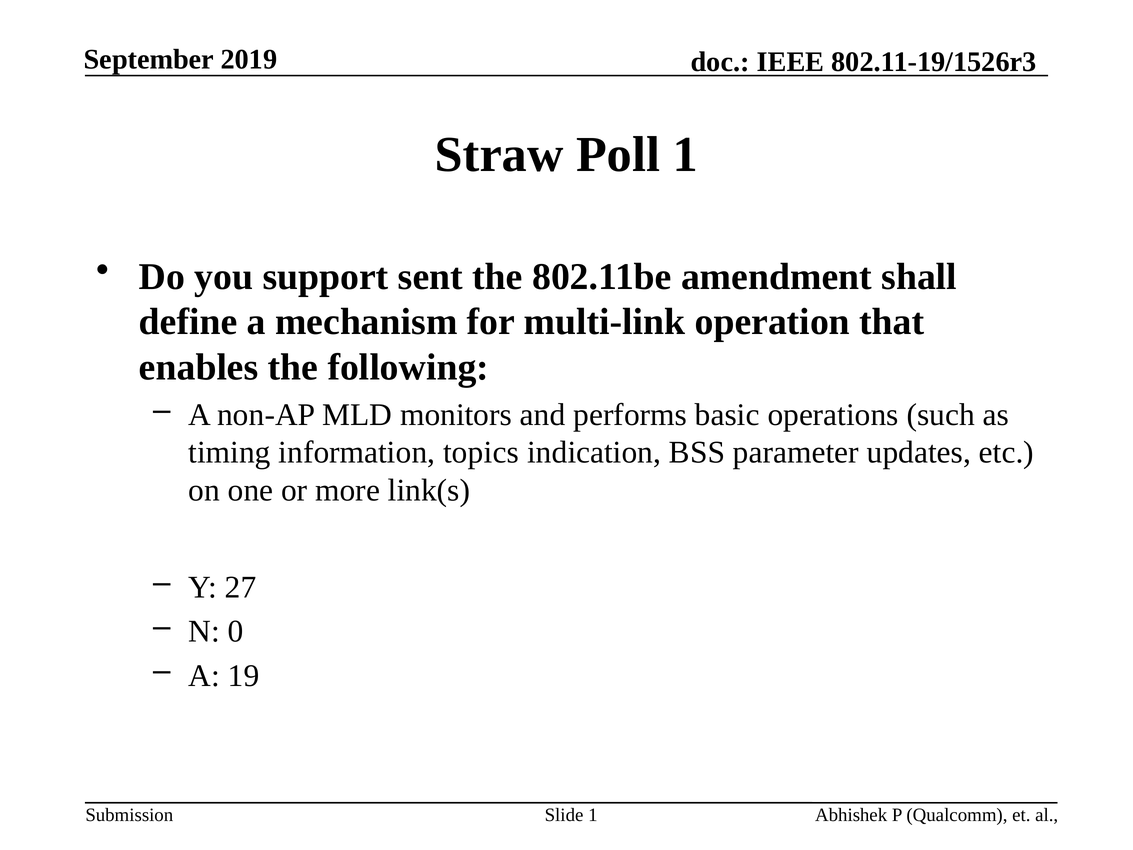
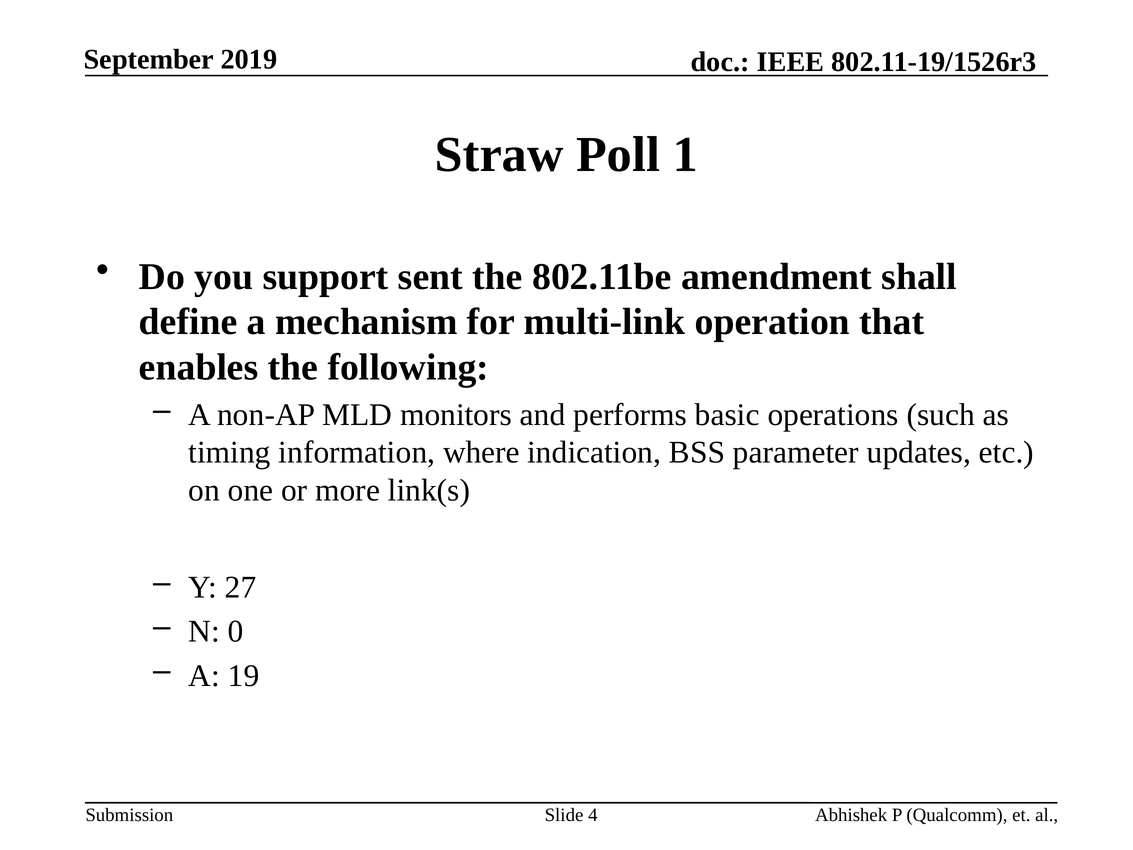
topics: topics -> where (481, 452)
Slide 1: 1 -> 4 (593, 815)
